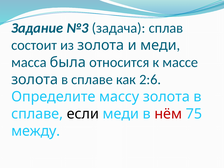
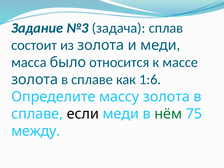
была: была -> было (68, 62)
2:6: 2:6 -> 1:6 (150, 79)
нём colour: red -> green (168, 114)
